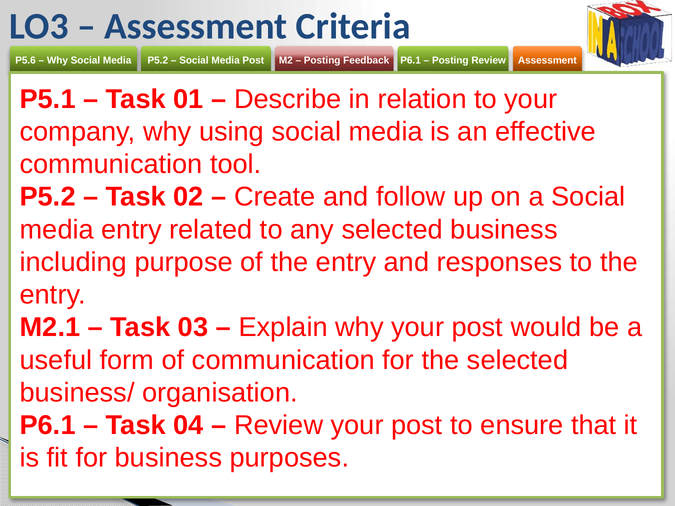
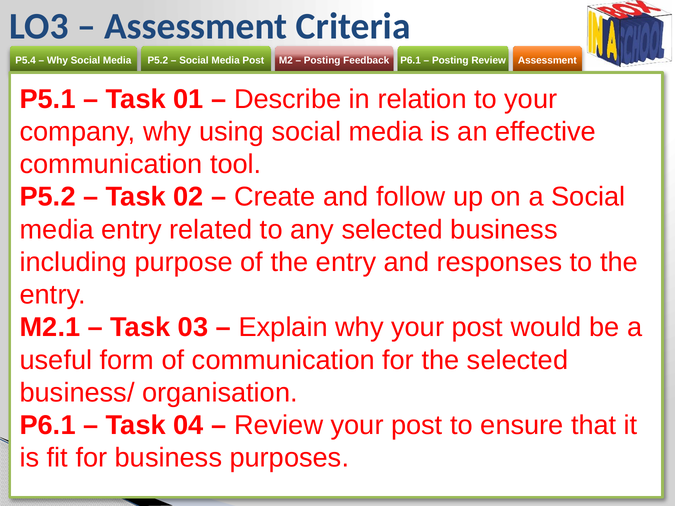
P5.6: P5.6 -> P5.4 (26, 60)
